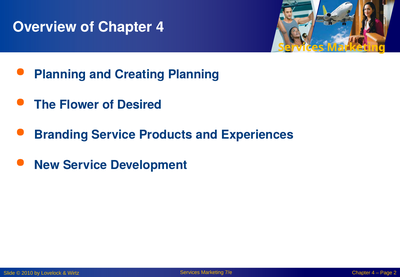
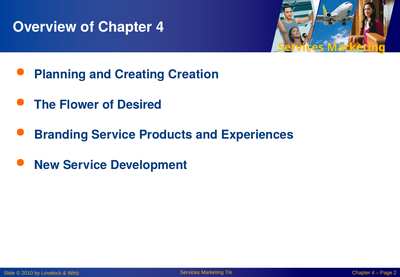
Creating Planning: Planning -> Creation (194, 75)
